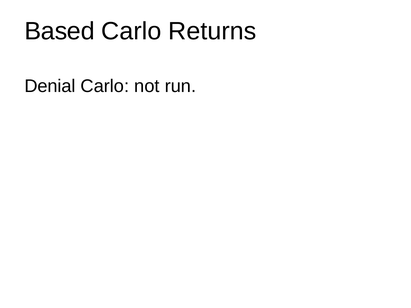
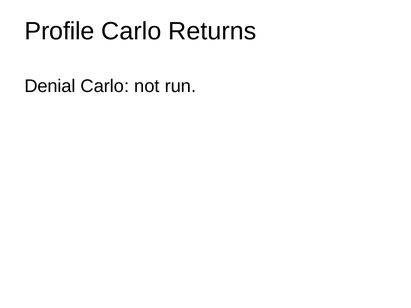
Based: Based -> Profile (60, 31)
